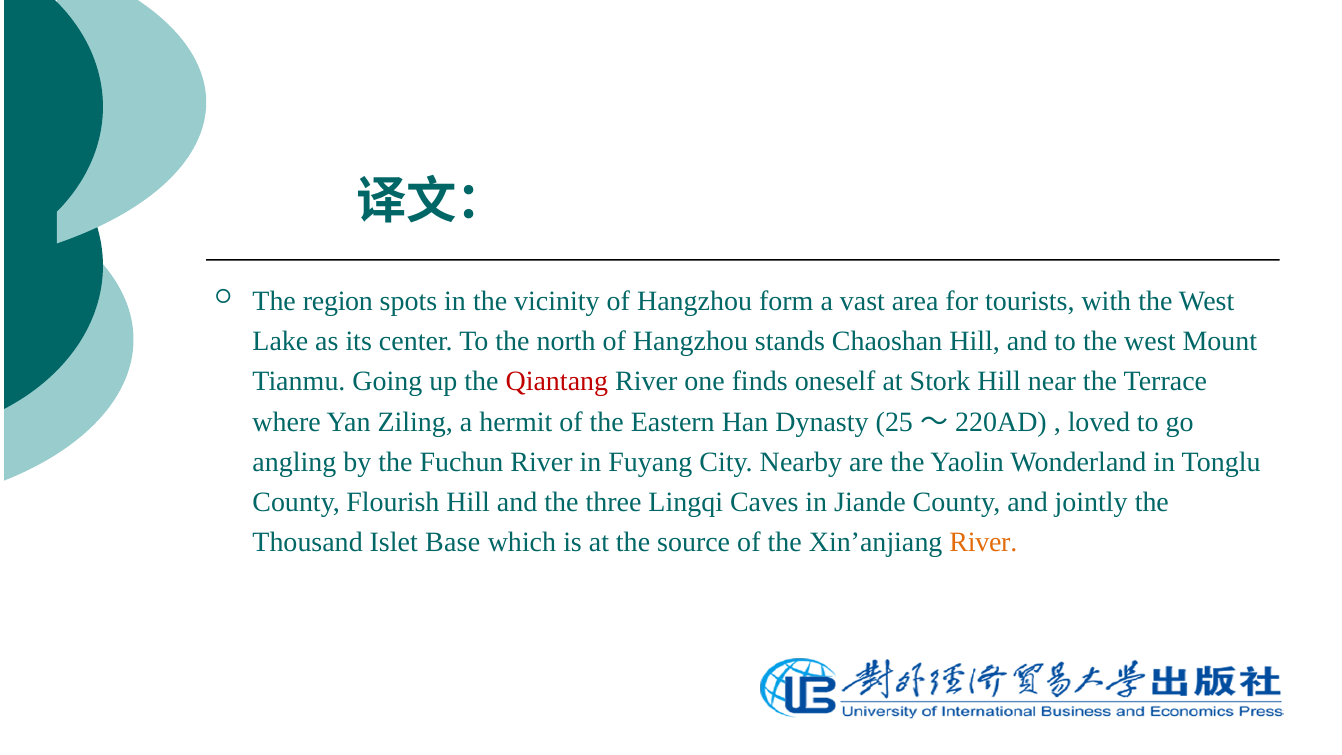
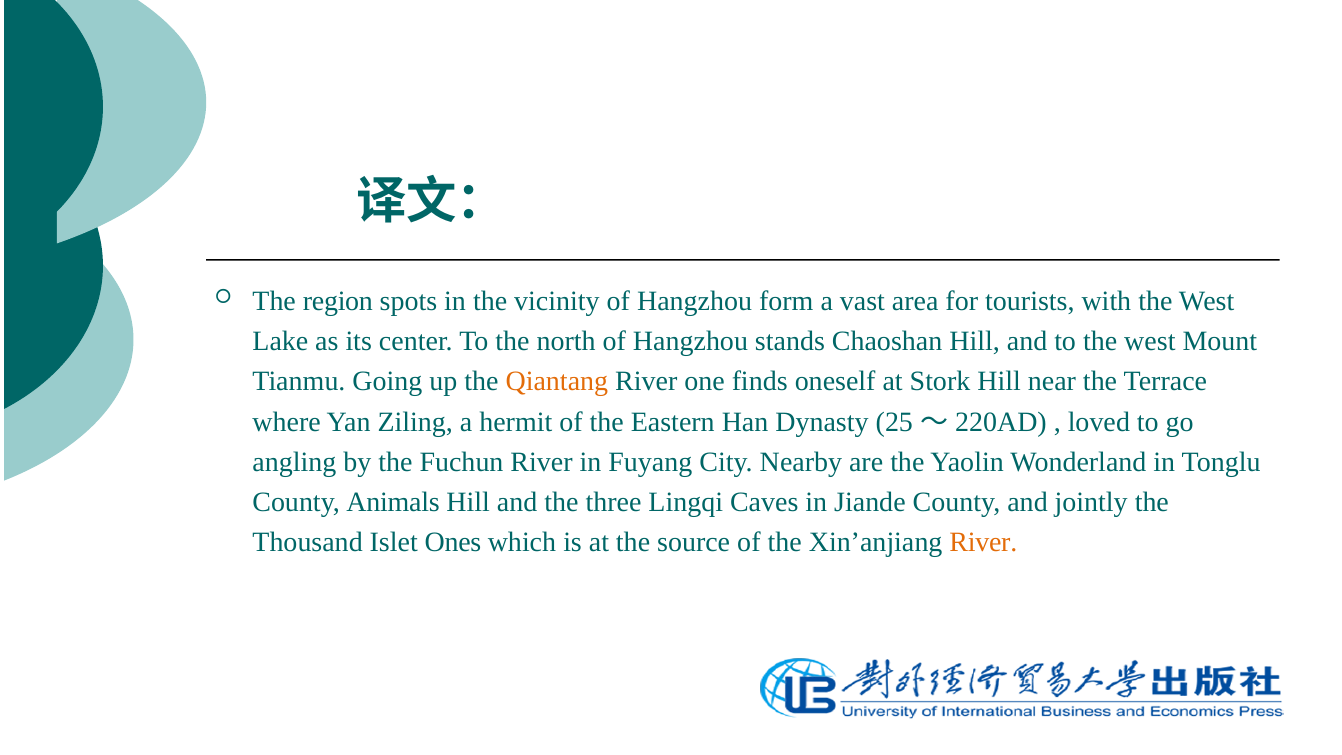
Qiantang colour: red -> orange (557, 381)
Flourish: Flourish -> Animals (393, 502)
Base: Base -> Ones (453, 543)
